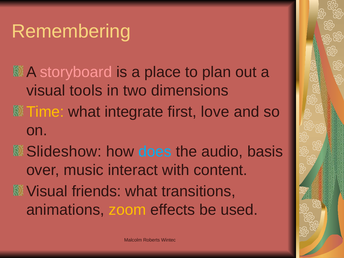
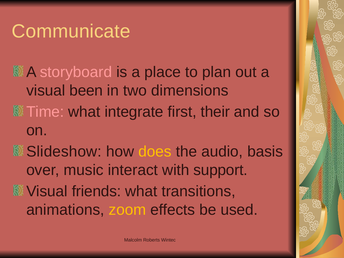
Remembering: Remembering -> Communicate (71, 31)
tools: tools -> been (86, 90)
Time colour: yellow -> pink (45, 112)
love: love -> their (215, 112)
does colour: light blue -> yellow (155, 152)
content: content -> support (221, 170)
